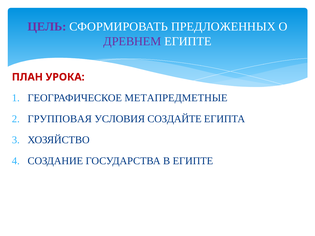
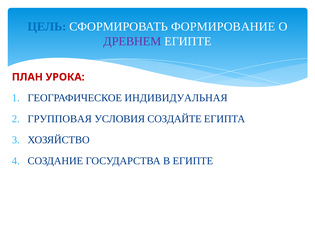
ЦЕЛЬ colour: purple -> blue (47, 27)
ПРЕДЛОЖЕННЫХ: ПРЕДЛОЖЕННЫХ -> ФОРМИРОВАНИЕ (223, 27)
МЕТАПРЕДМЕТНЫЕ: МЕТАПРЕДМЕТНЫЕ -> ИНДИВИДУАЛЬНАЯ (176, 98)
